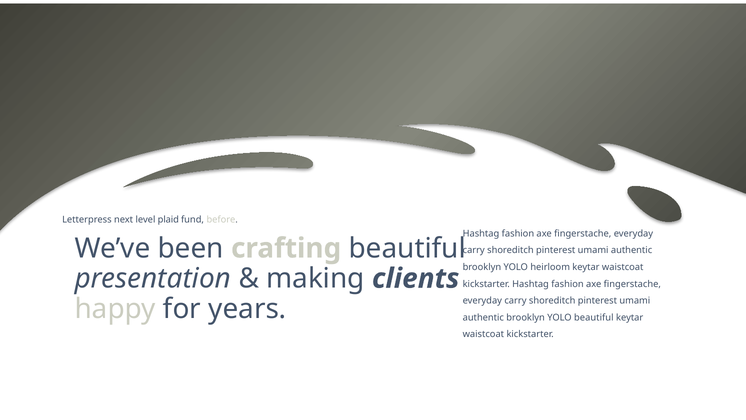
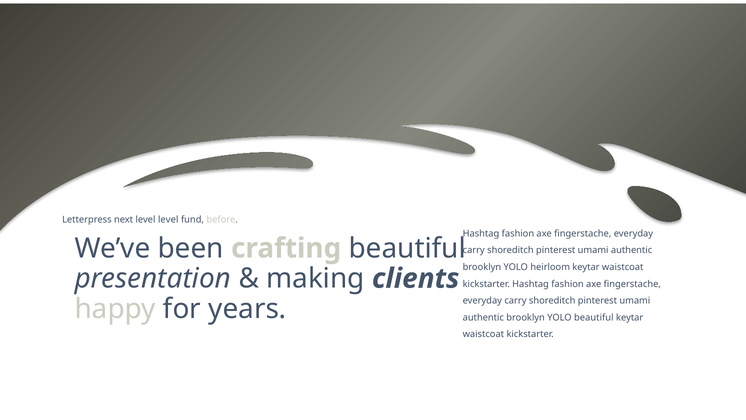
level plaid: plaid -> level (168, 219)
